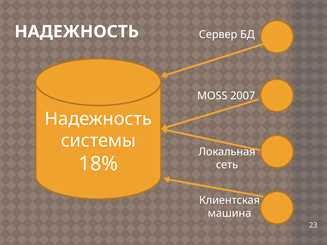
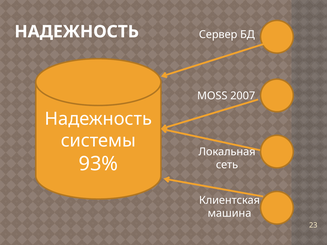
18%: 18% -> 93% (98, 164)
